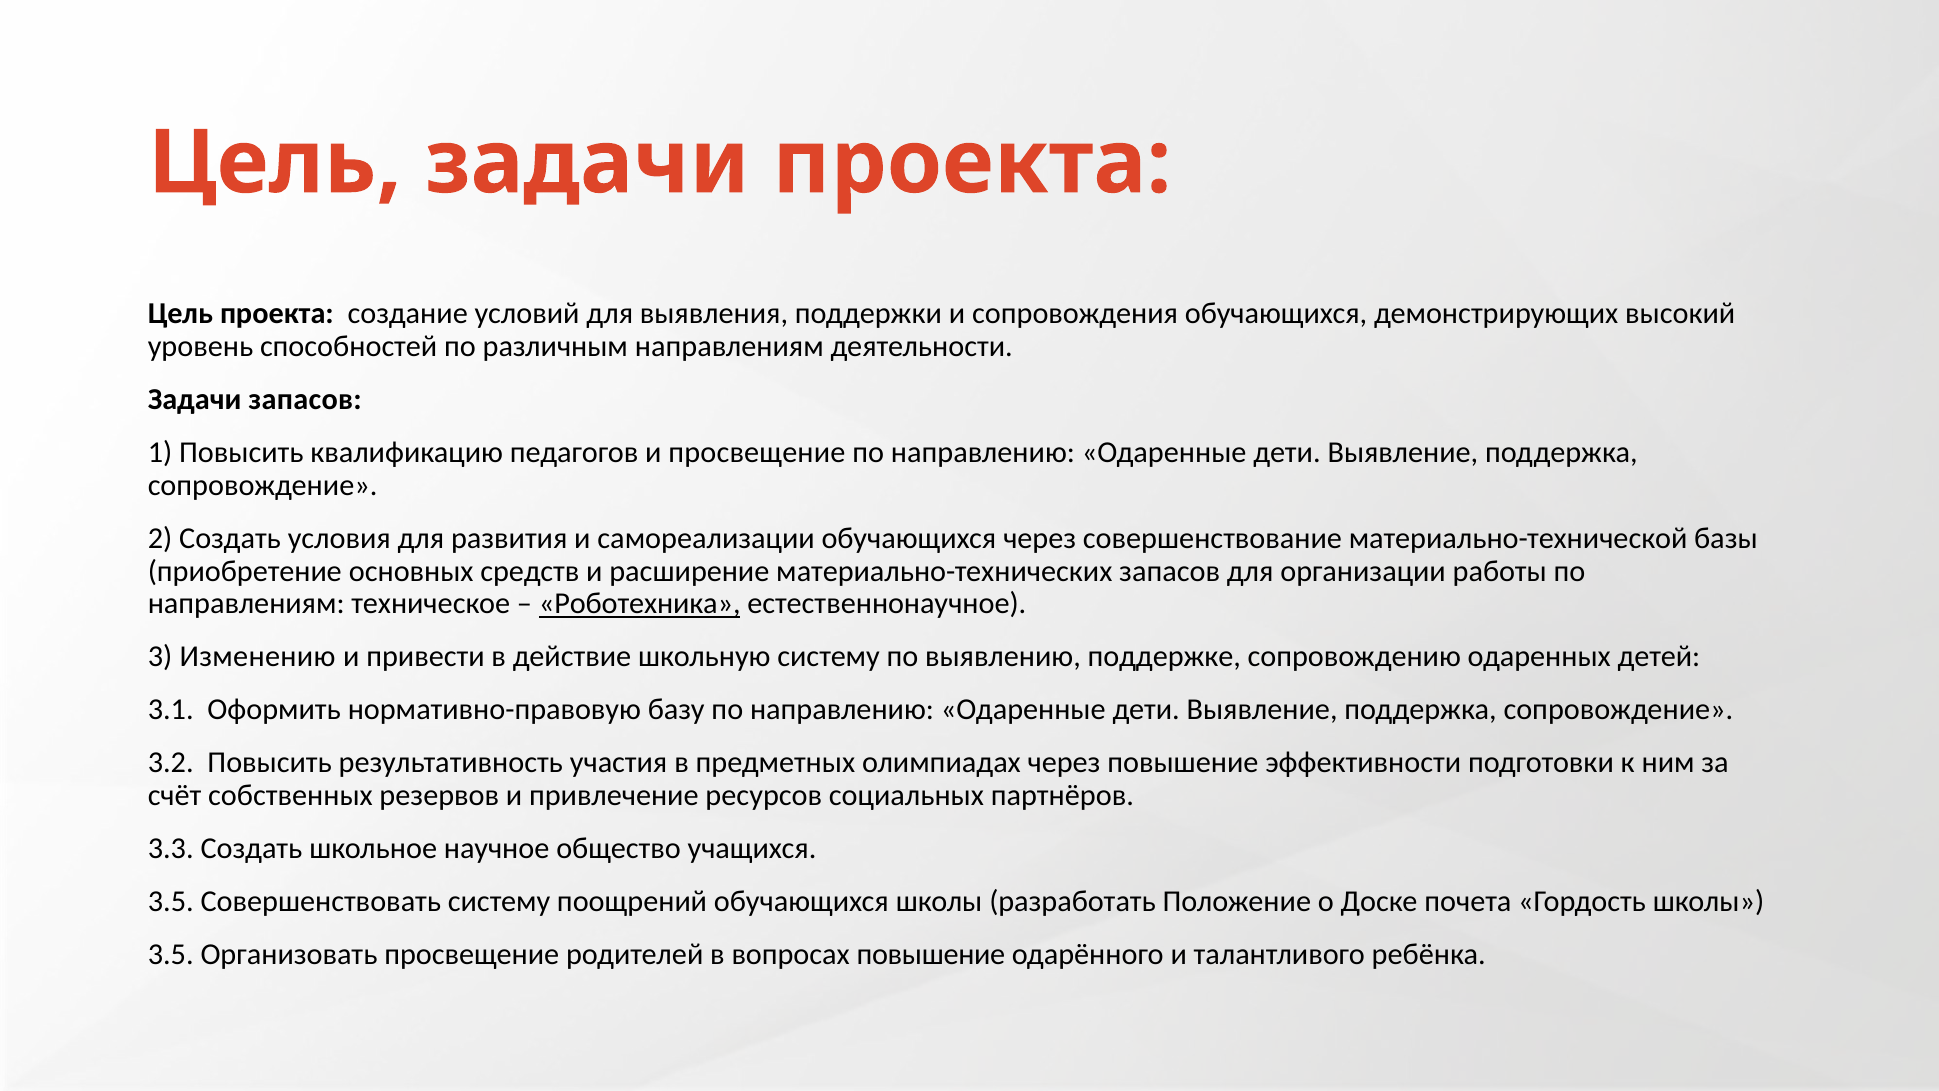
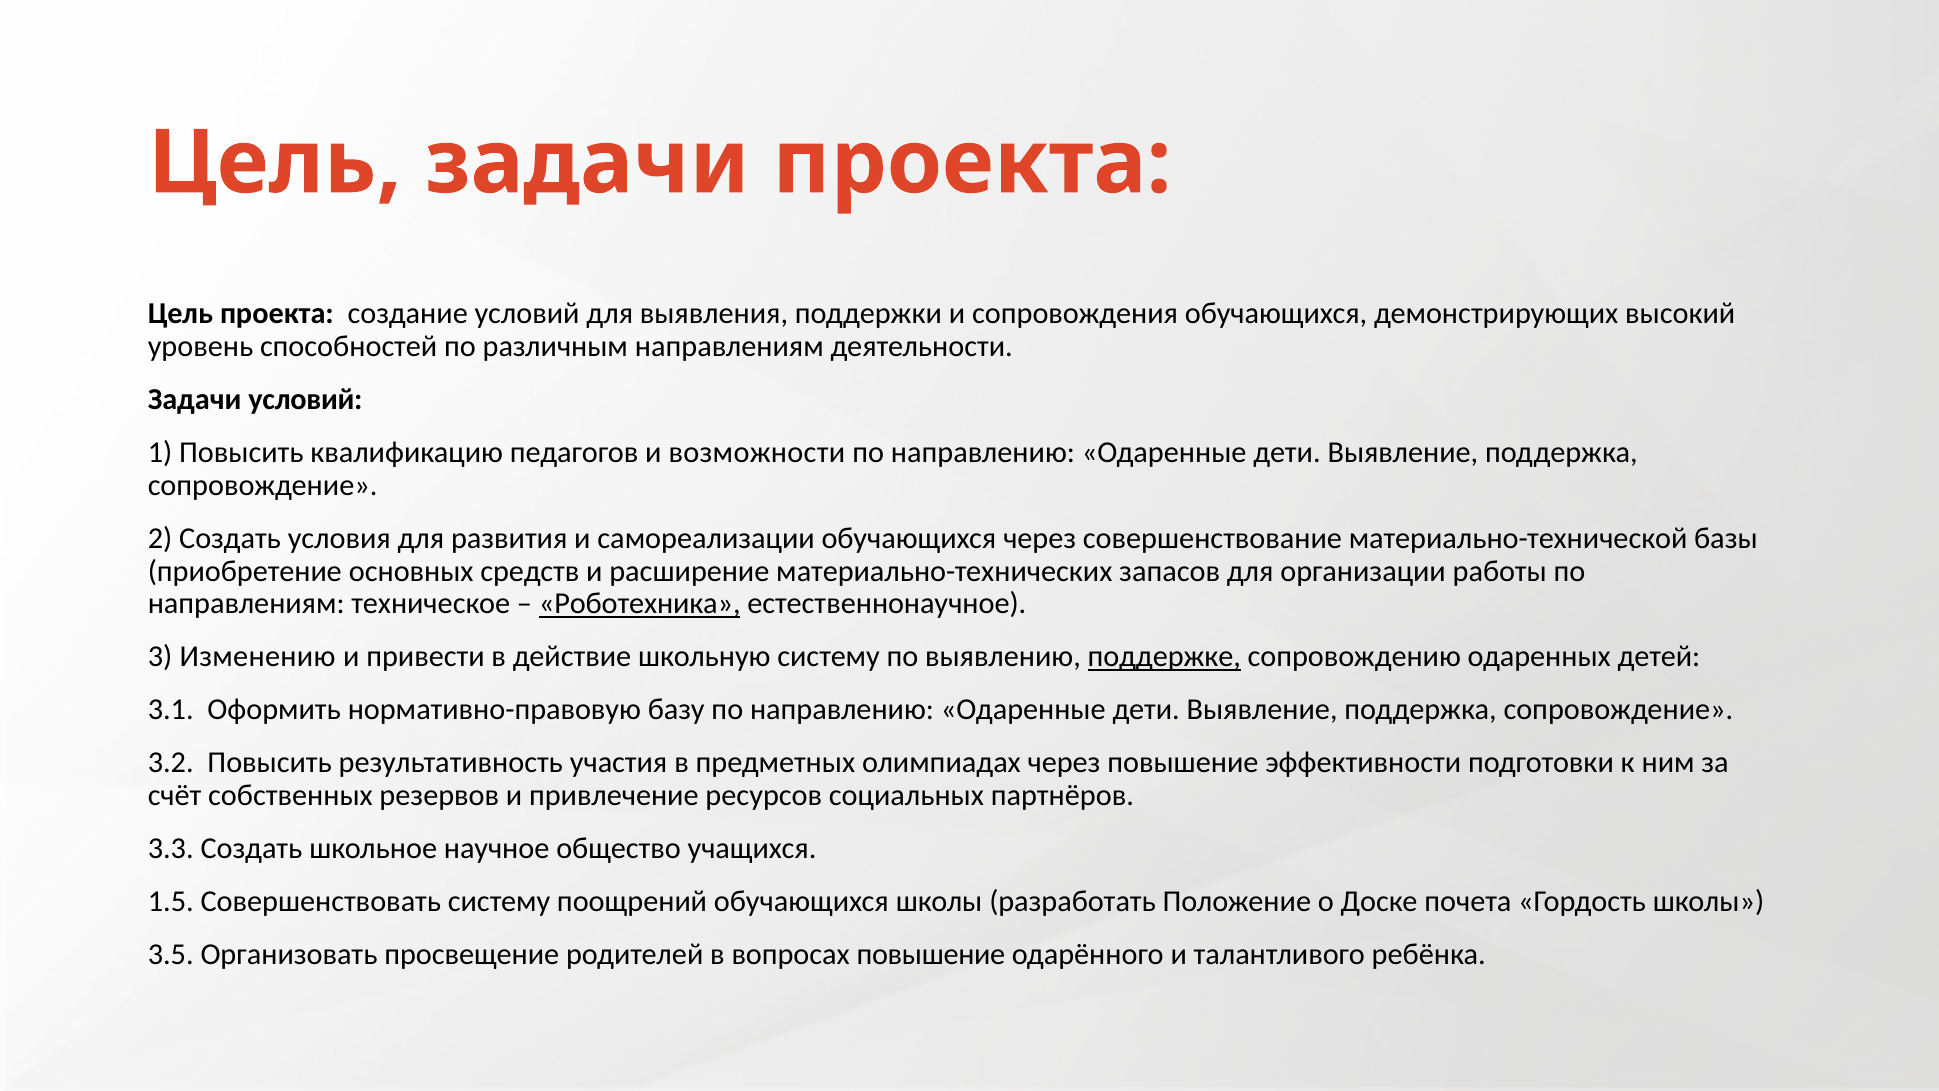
Задачи запасов: запасов -> условий (305, 399)
и просвещение: просвещение -> возможности (757, 452)
поддержке underline: none -> present (1164, 657)
3.5: 3.5 -> 1.5 (171, 901)
